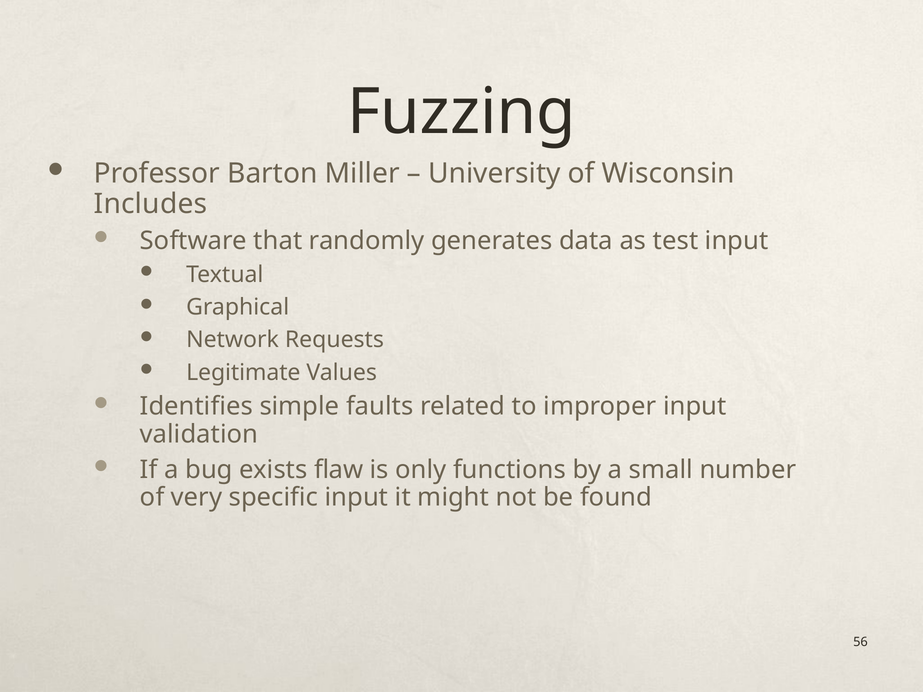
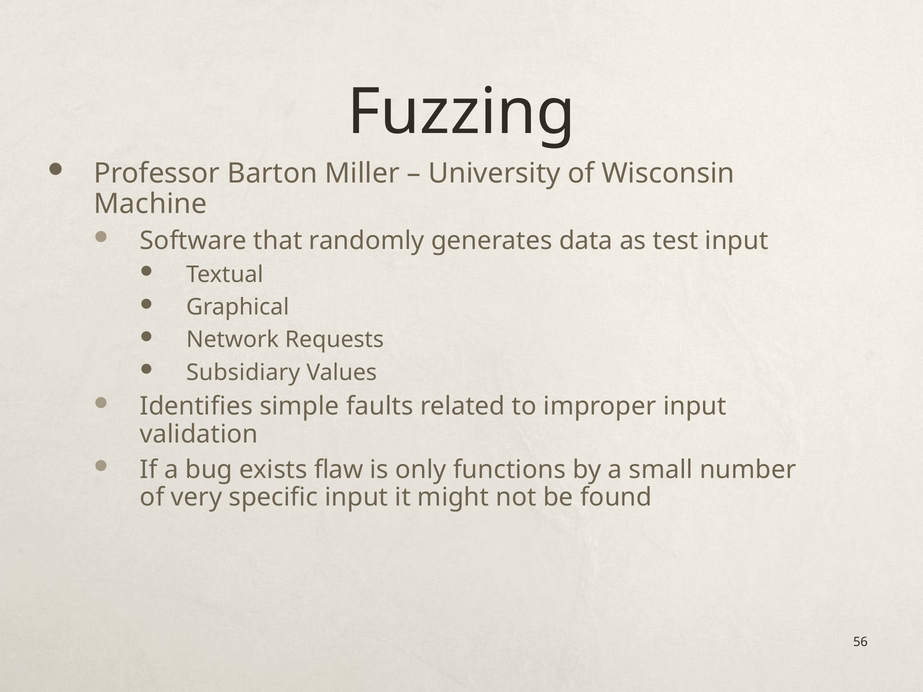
Includes: Includes -> Machine (151, 204)
Legitimate: Legitimate -> Subsidiary (243, 373)
